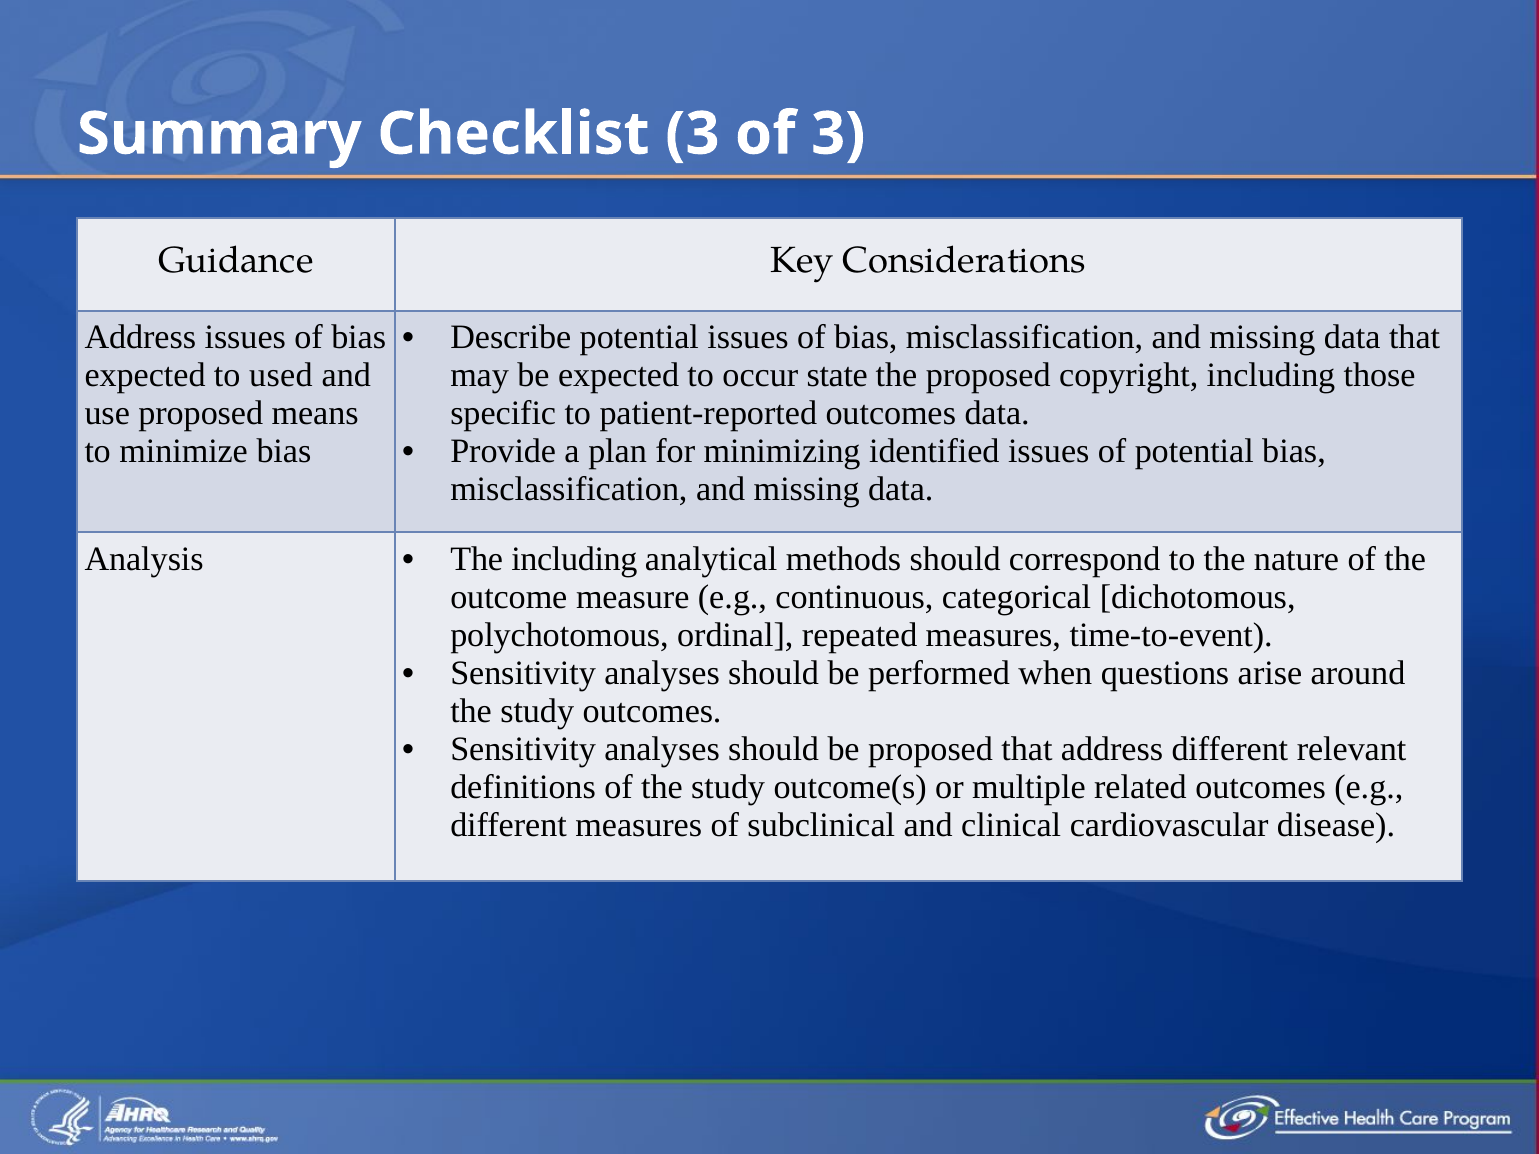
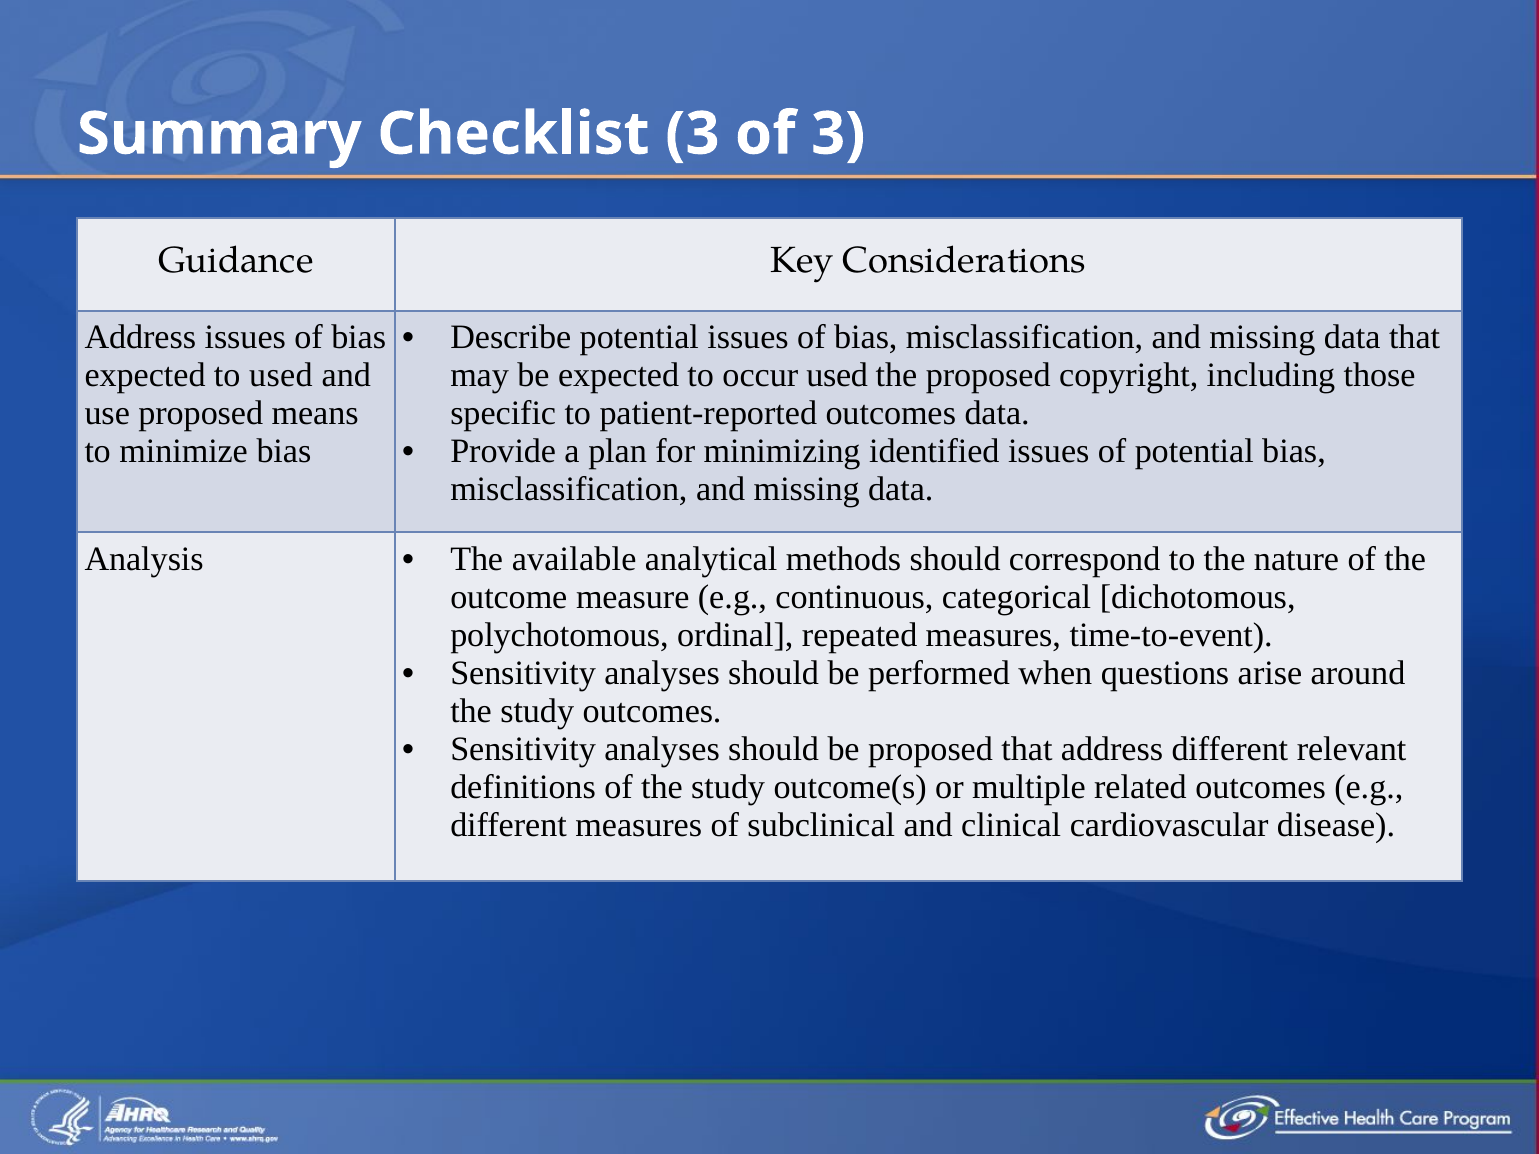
occur state: state -> used (837, 376)
The including: including -> available (574, 559)
